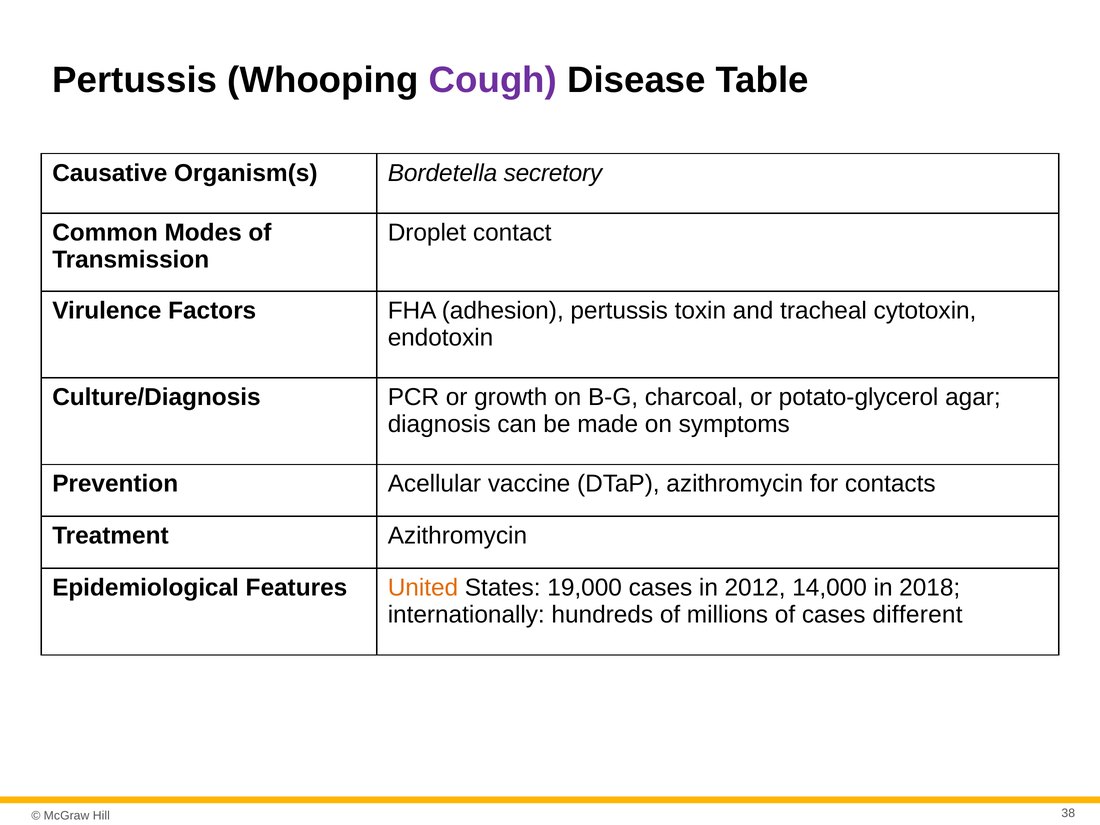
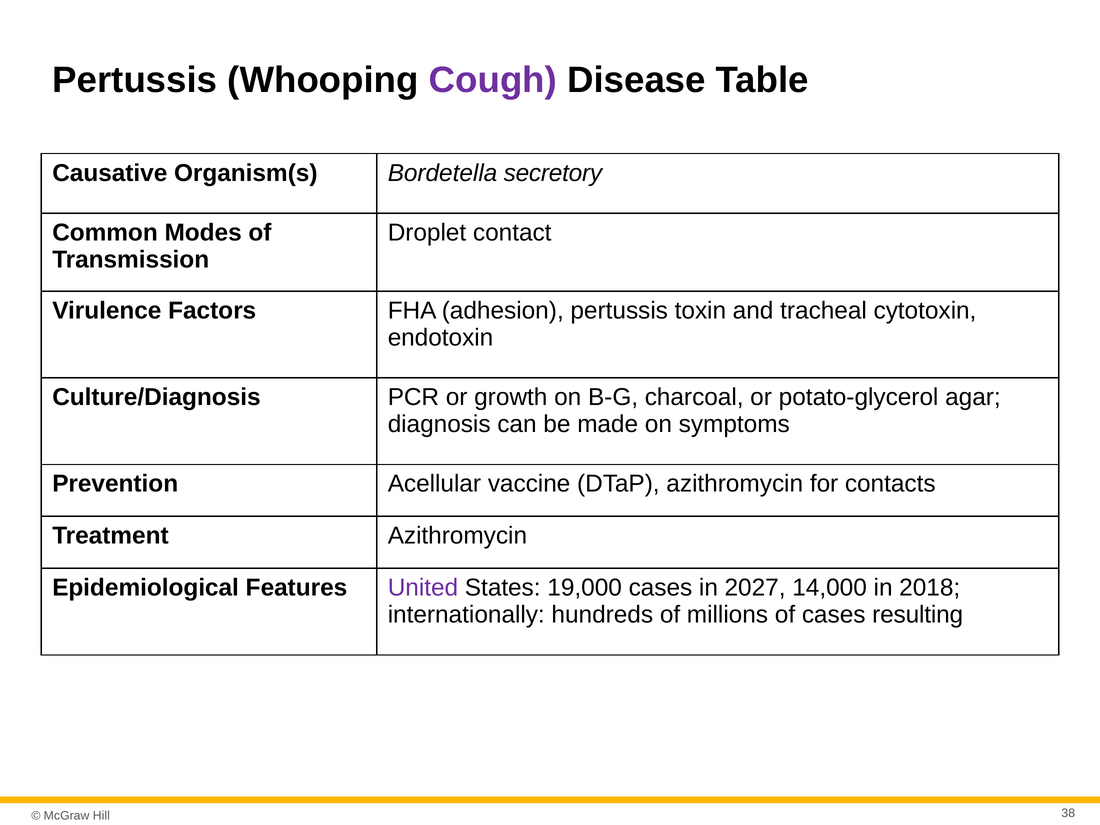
United colour: orange -> purple (423, 588)
2012: 2012 -> 2027 (755, 588)
different: different -> resulting (918, 615)
